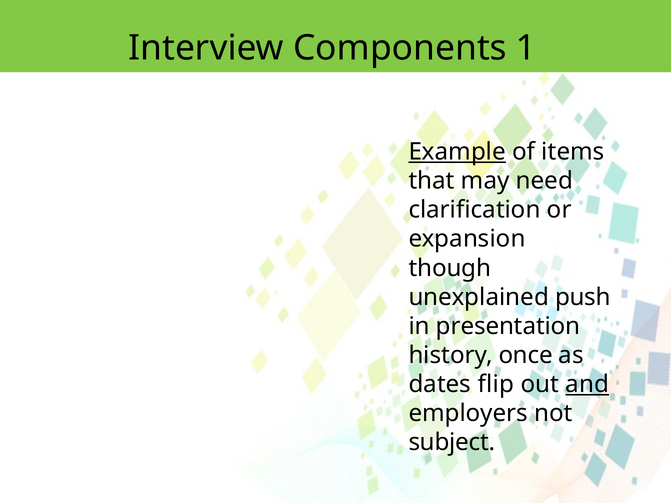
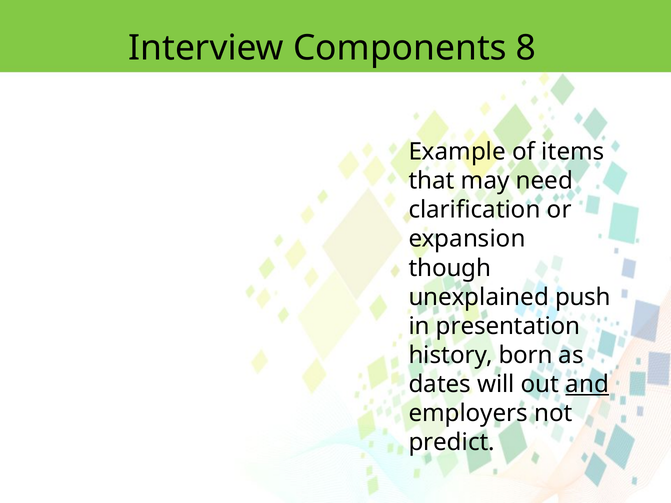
1: 1 -> 8 (526, 48)
Example underline: present -> none (457, 152)
once: once -> born (526, 355)
flip: flip -> will (496, 384)
subject: subject -> predict (452, 443)
